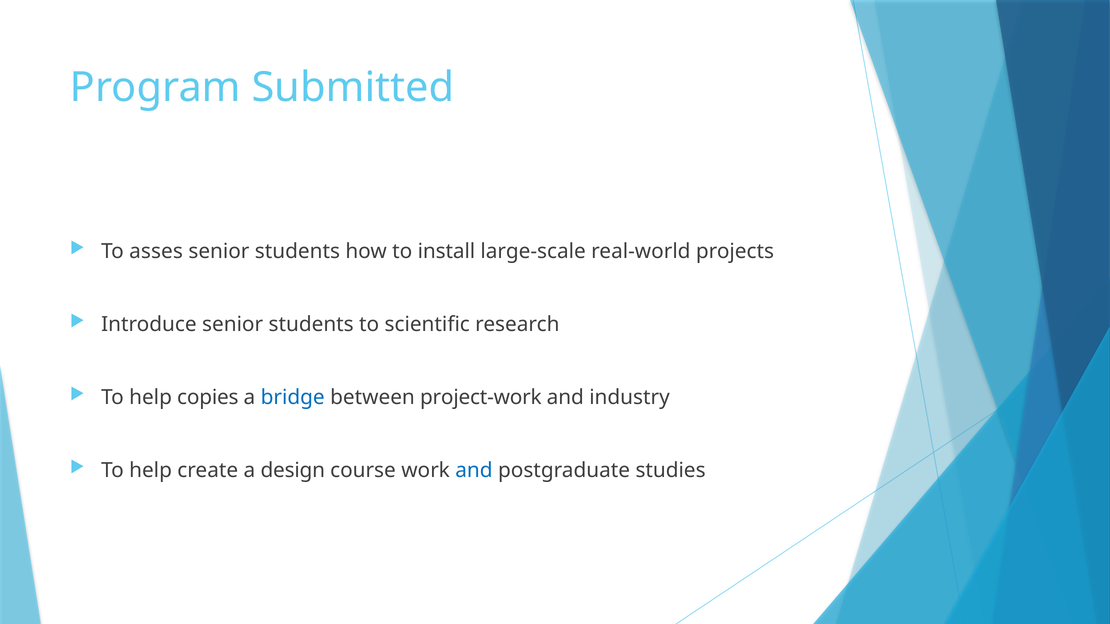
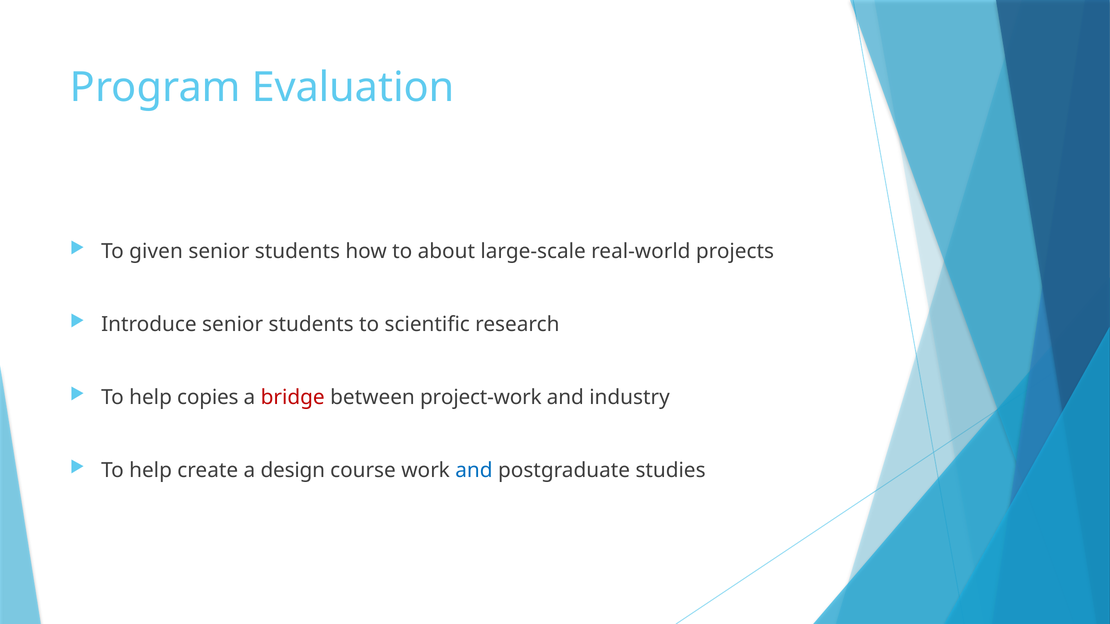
Submitted: Submitted -> Evaluation (353, 88)
asses: asses -> given (156, 251)
install: install -> about (446, 251)
bridge colour: blue -> red (293, 398)
